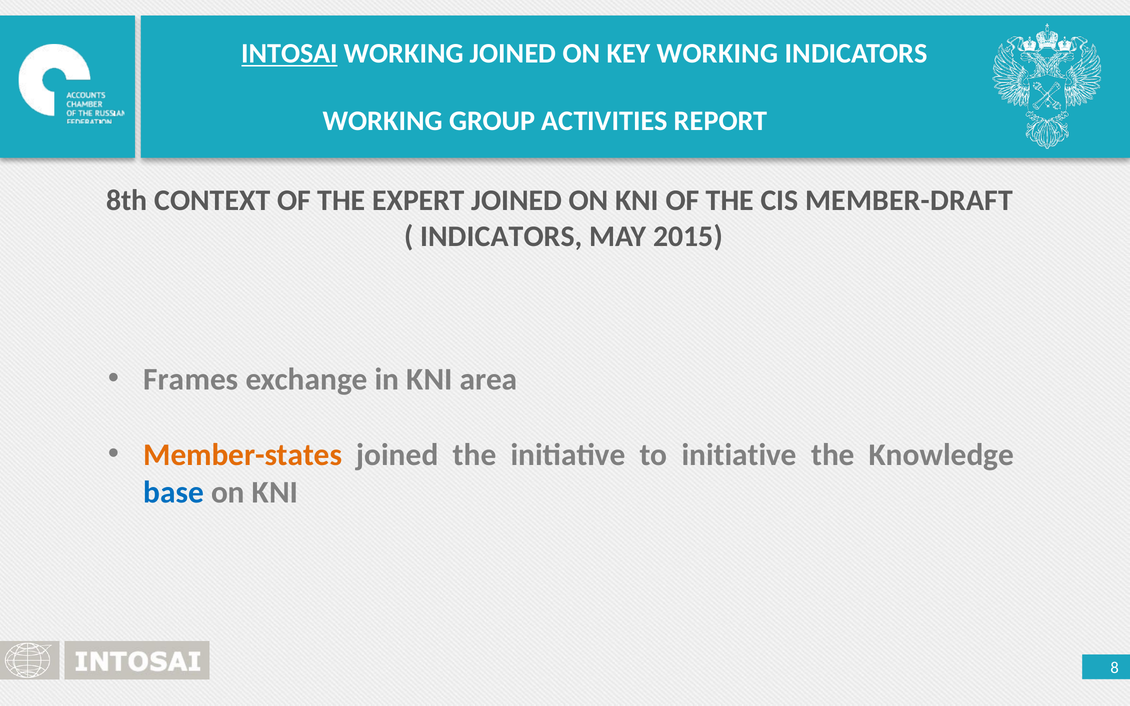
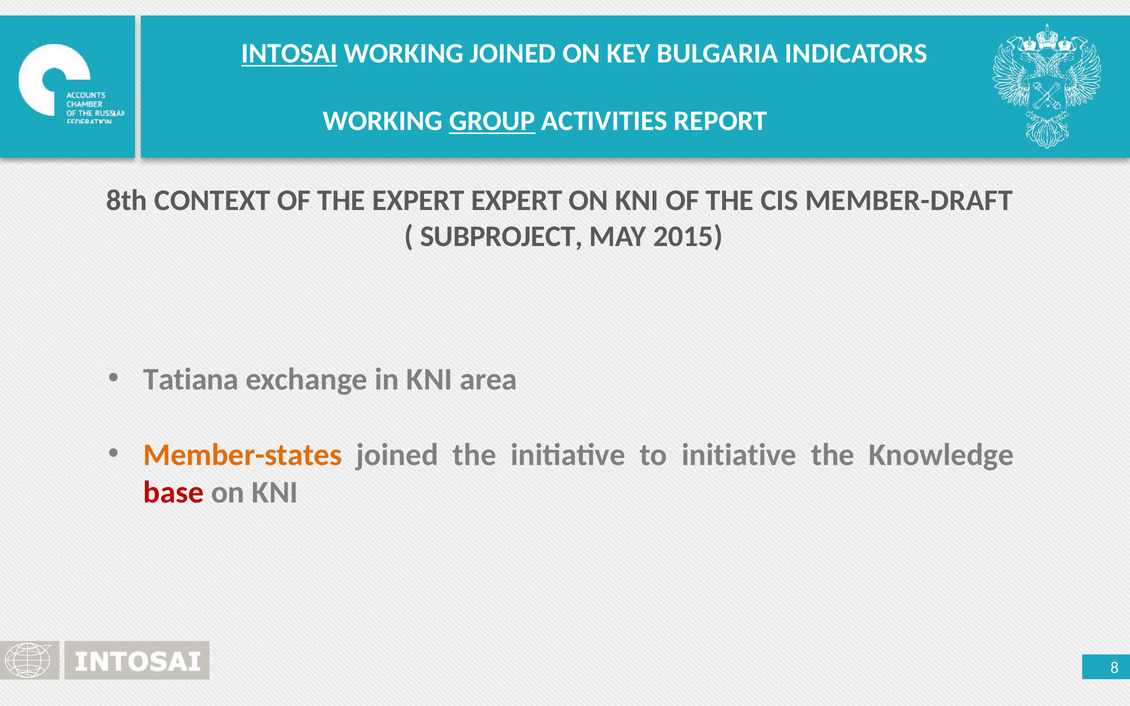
KEY WORKING: WORKING -> BULGARIA (718, 54)
GROUP underline: none -> present (492, 121)
EXPERT JOINED: JOINED -> EXPERT (517, 201)
INDICATORS: INDICATORS -> SUBPROJECT (501, 236)
Frames: Frames -> Tatiana (191, 379)
base colour: blue -> red (174, 493)
